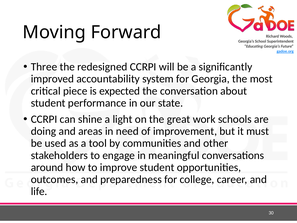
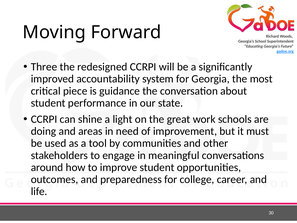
expected: expected -> guidance (120, 91)
